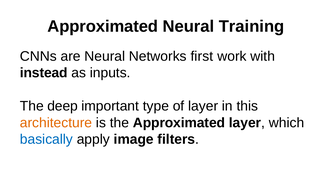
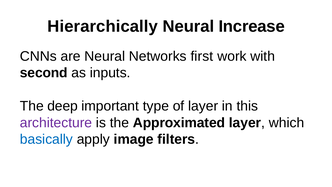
Approximated: Approximated -> Hierarchically (103, 26)
Training: Training -> Increase (252, 26)
instead: instead -> second (44, 73)
architecture colour: orange -> purple (56, 123)
